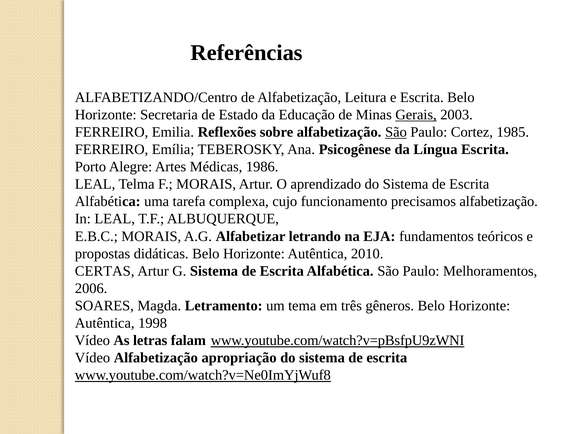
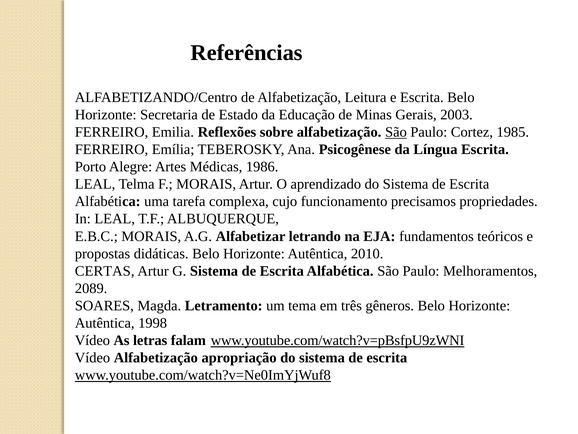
Gerais underline: present -> none (416, 115)
precisamos alfabetização: alfabetização -> propriedades (499, 201)
2006: 2006 -> 2089 (91, 288)
